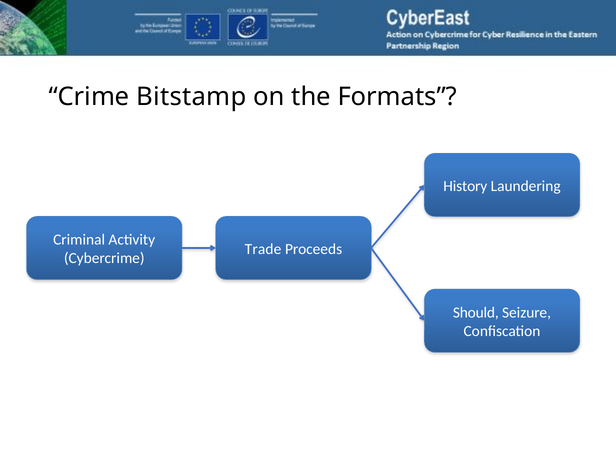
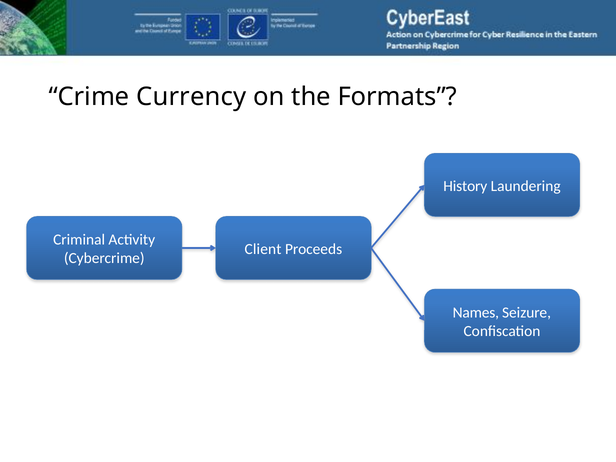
Bitstamp: Bitstamp -> Currency (191, 97)
Trade: Trade -> Client (263, 249)
Should: Should -> Names (476, 313)
